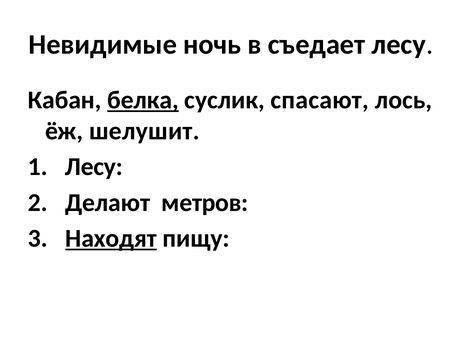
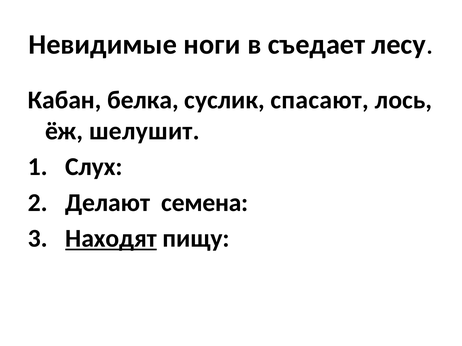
ночь: ночь -> ноги (212, 45)
белка underline: present -> none (143, 100)
Лесу: Лесу -> Слух (94, 167)
метров: метров -> семена (205, 203)
